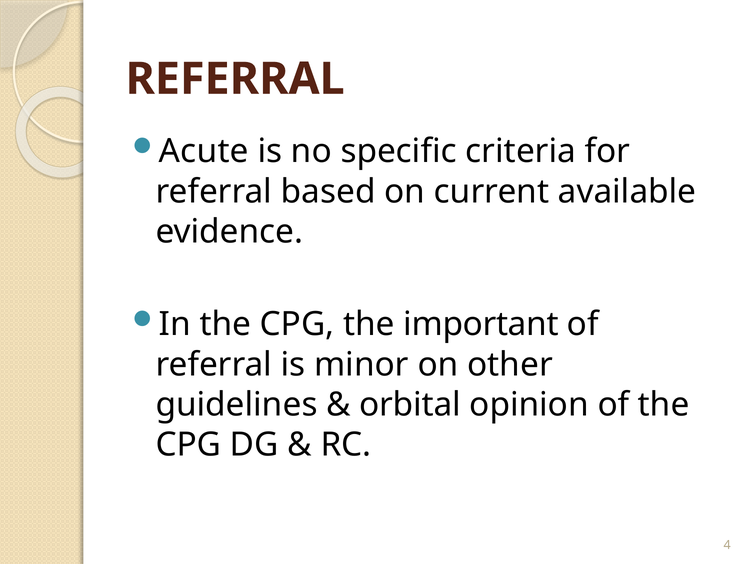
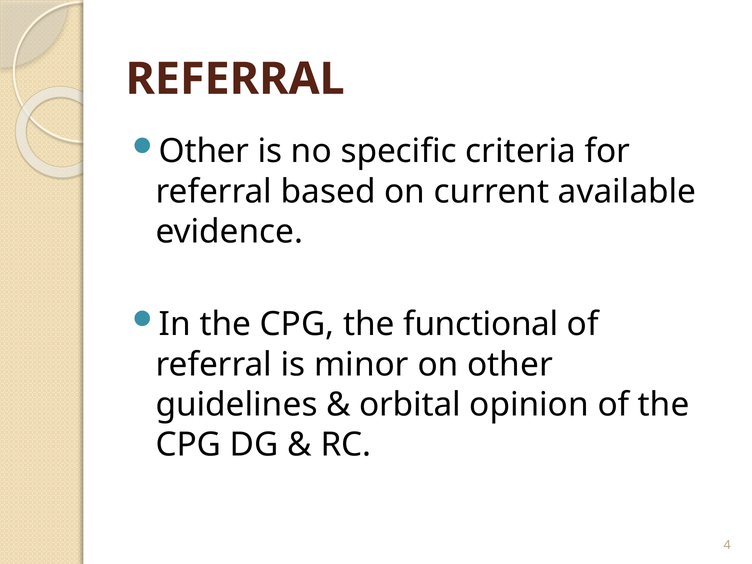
Acute: Acute -> Other (204, 151)
important: important -> functional (481, 324)
